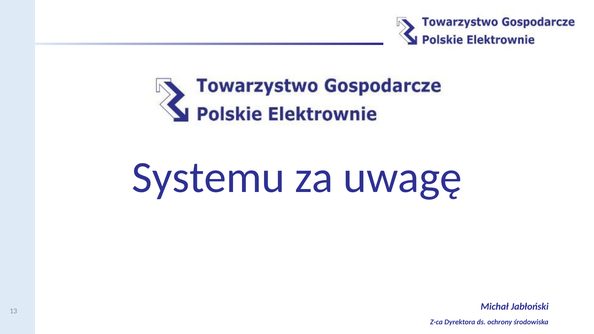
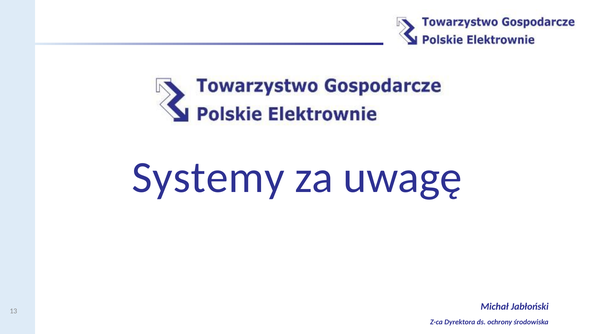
Systemu: Systemu -> Systemy (208, 177)
